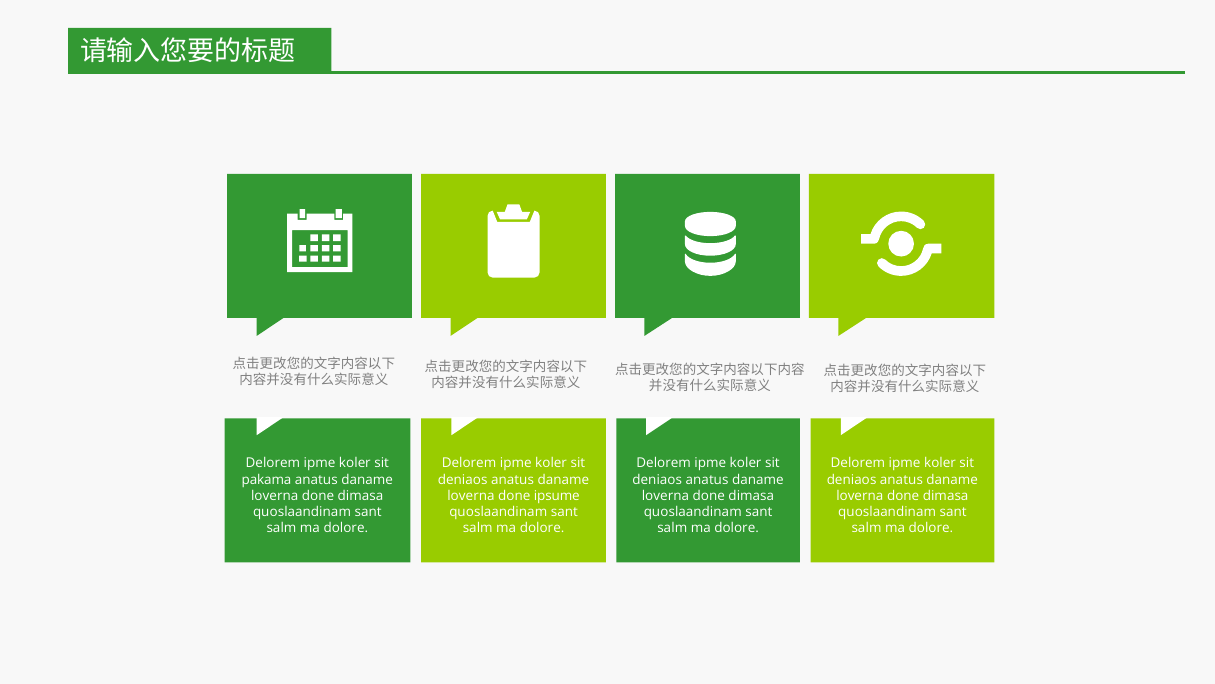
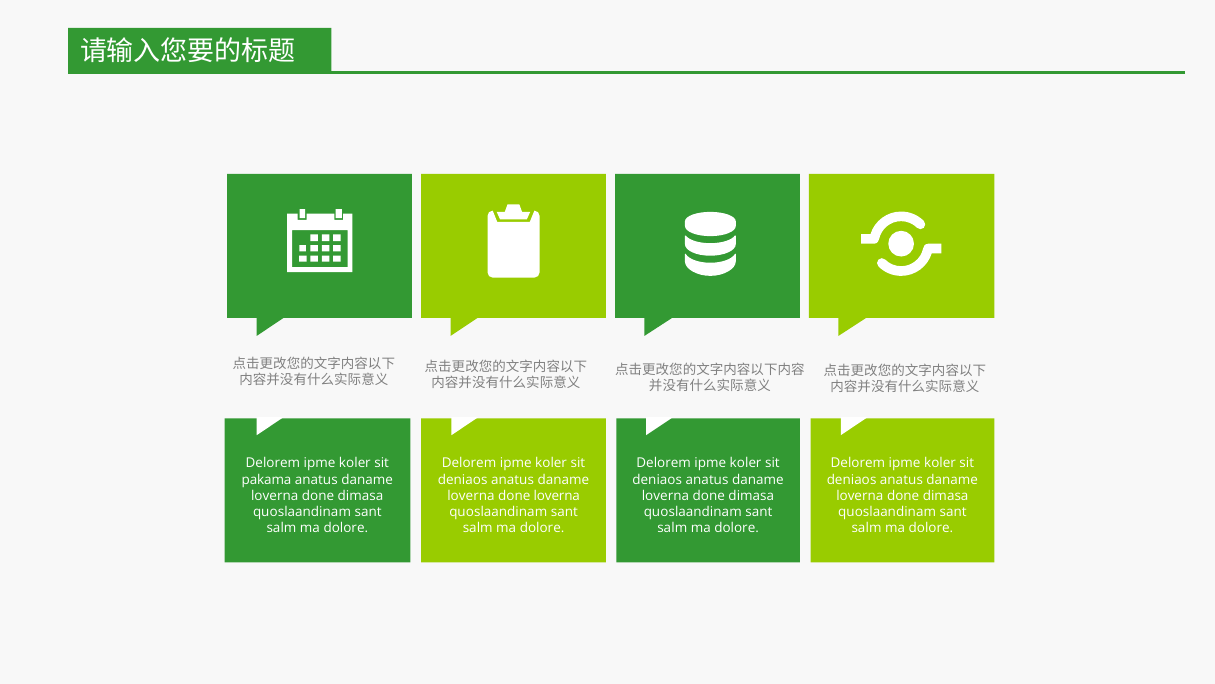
done ipsume: ipsume -> loverna (557, 496)
